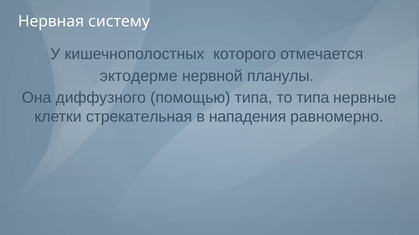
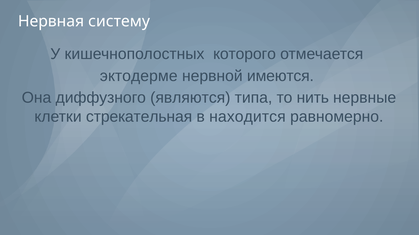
планулы: планулы -> имеются (280, 76)
помощью: помощью -> являются (190, 98)
то типа: типа -> нить (313, 98)
нападения: нападения -> находится (247, 117)
